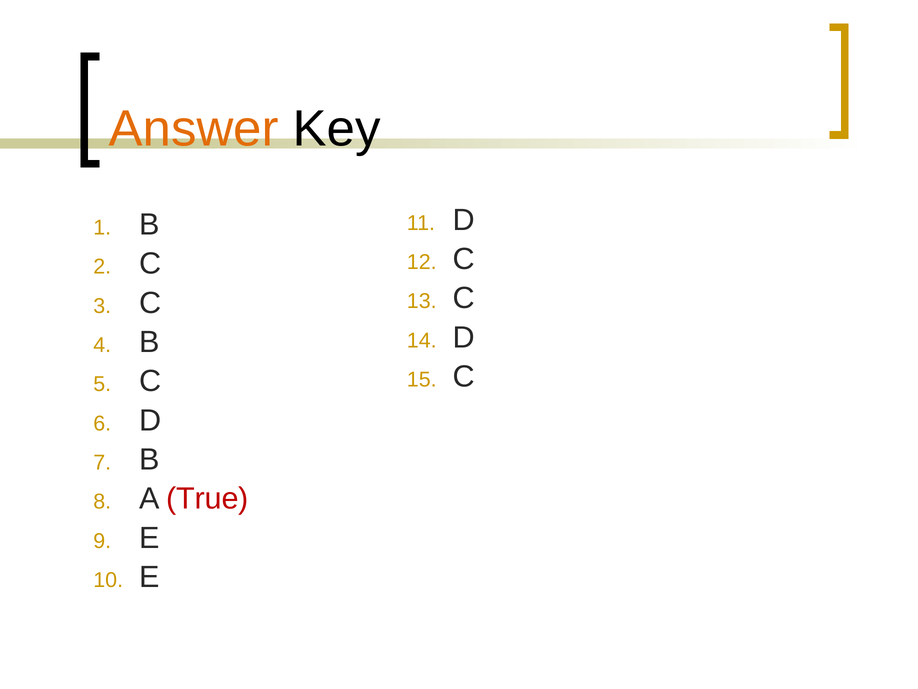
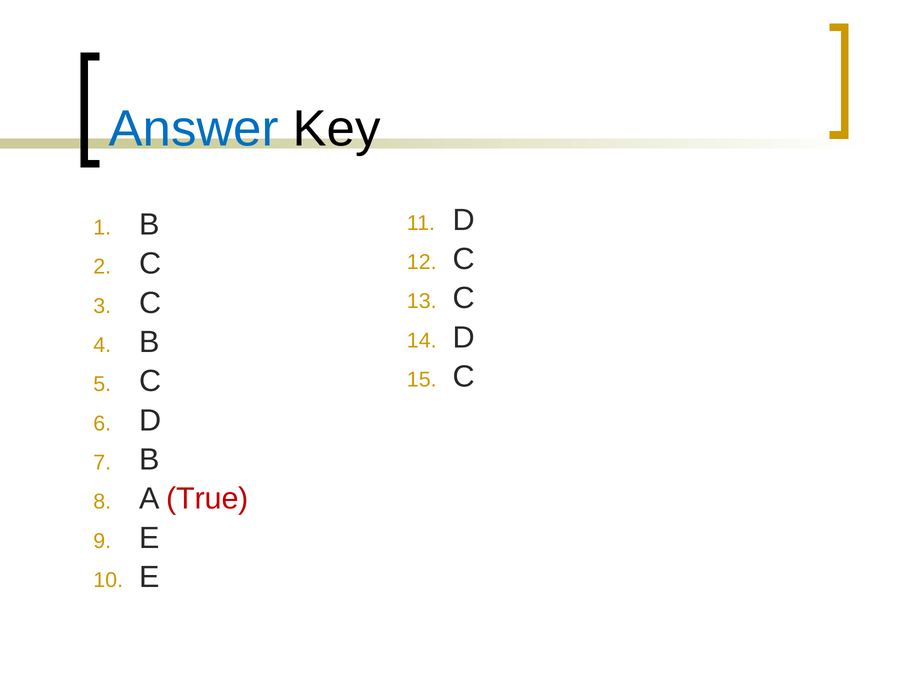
Answer colour: orange -> blue (194, 129)
